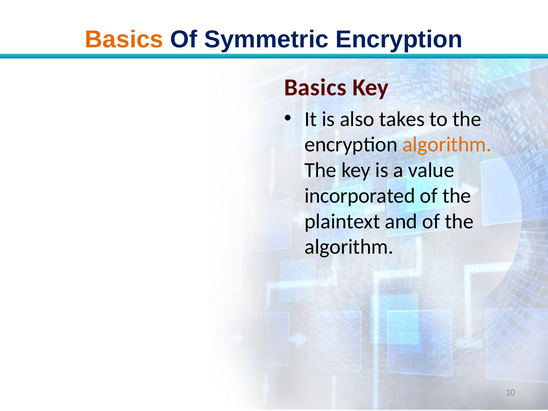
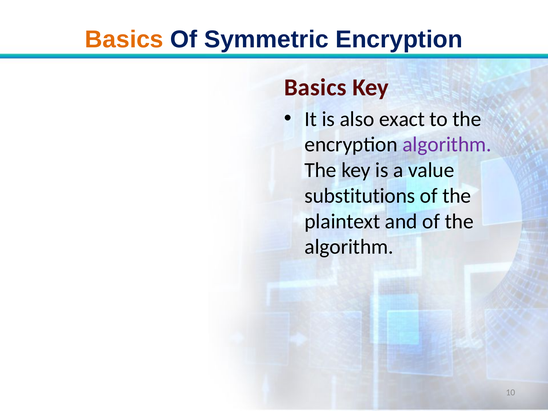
takes: takes -> exact (402, 119)
algorithm colour: orange -> purple (447, 145)
incorporated: incorporated -> substitutions (360, 196)
